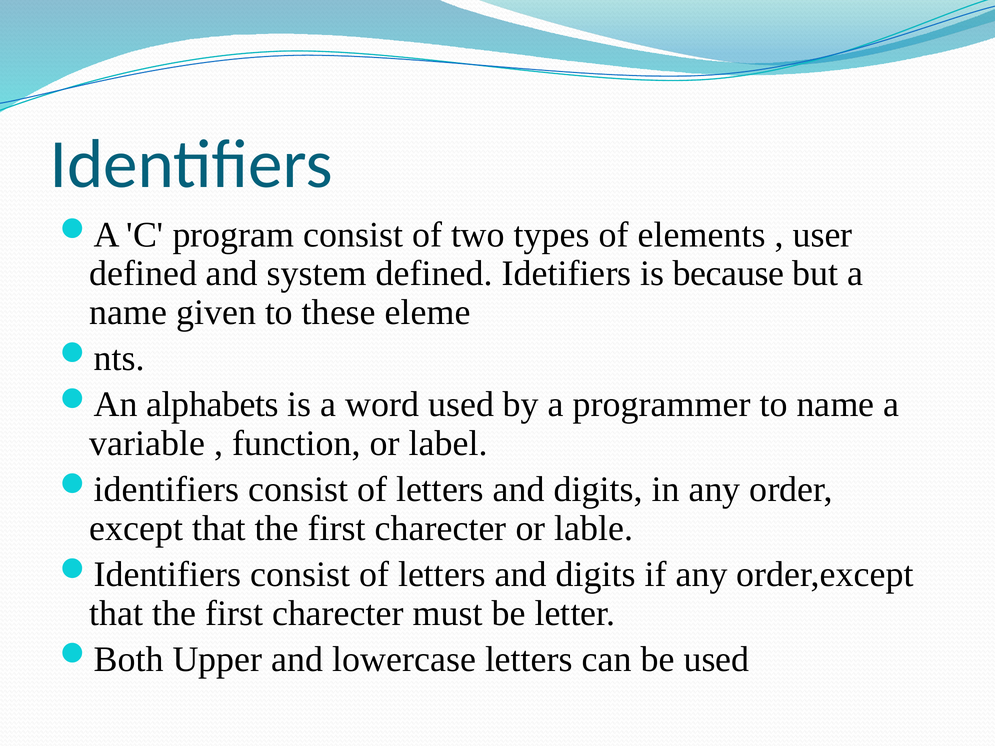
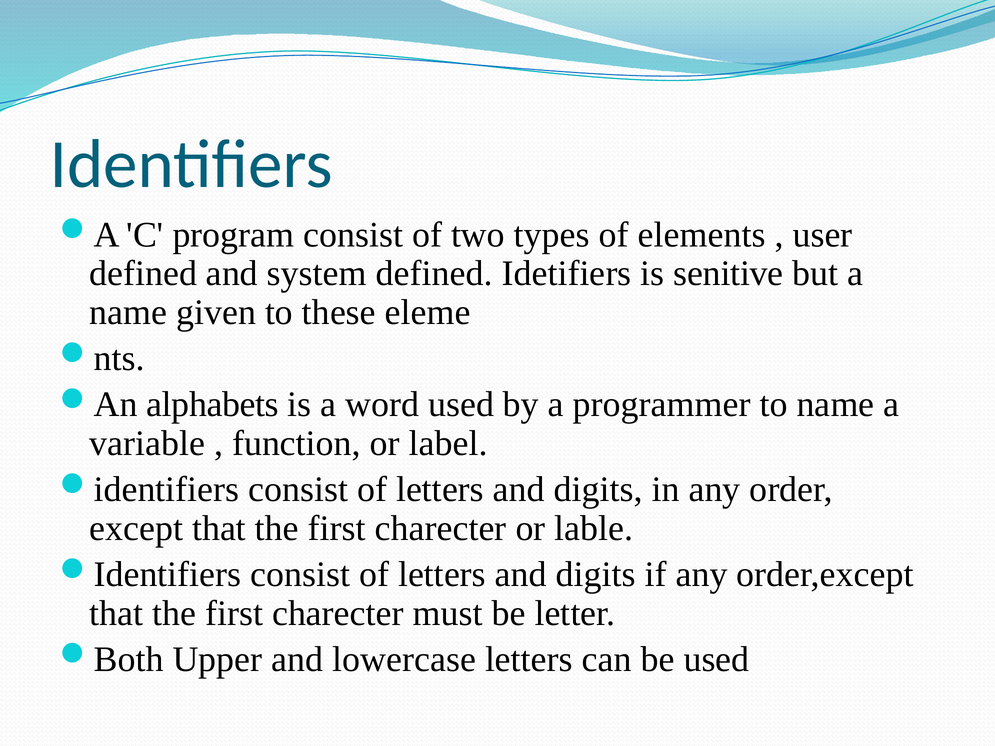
because: because -> senitive (728, 274)
